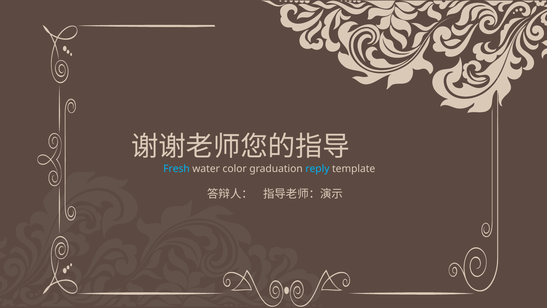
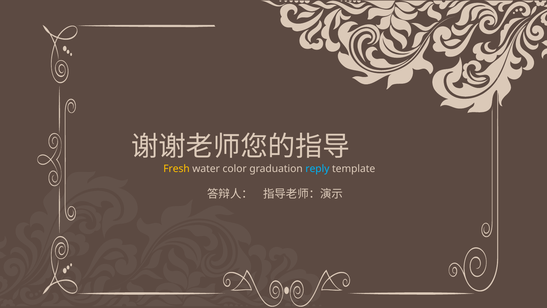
Fresh colour: light blue -> yellow (177, 168)
